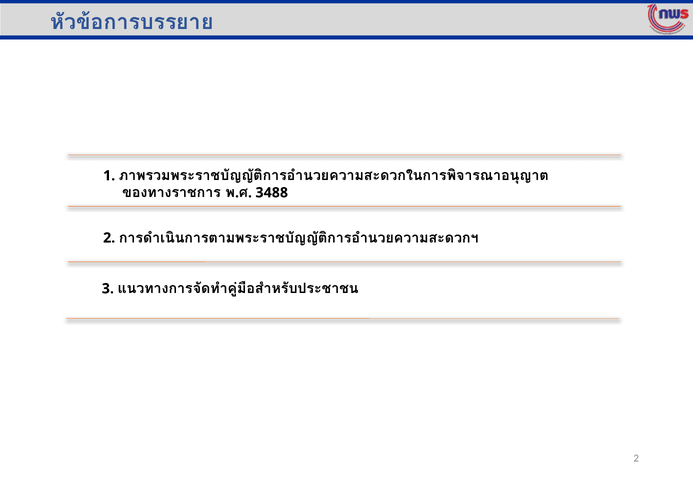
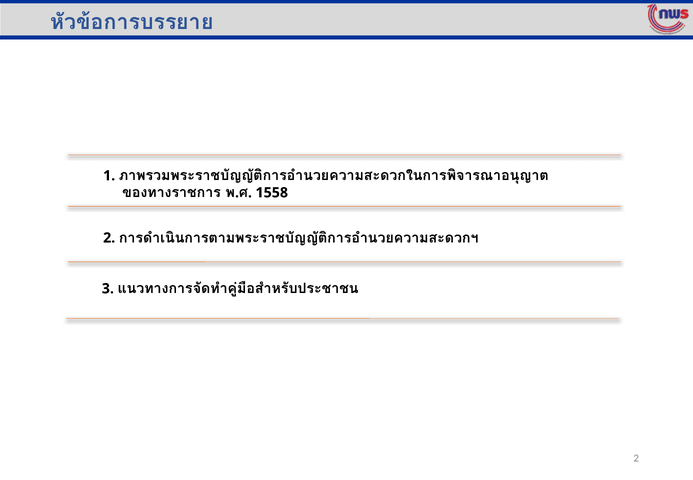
3488: 3488 -> 1558 (272, 193)
